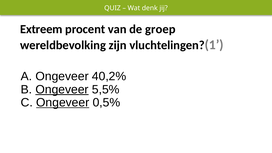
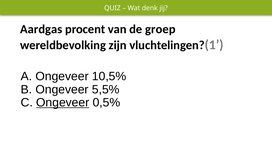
Extreem: Extreem -> Aardgas (41, 29)
40,2%: 40,2% -> 10,5% (109, 76)
Ongeveer underline: present -> none (62, 89)
